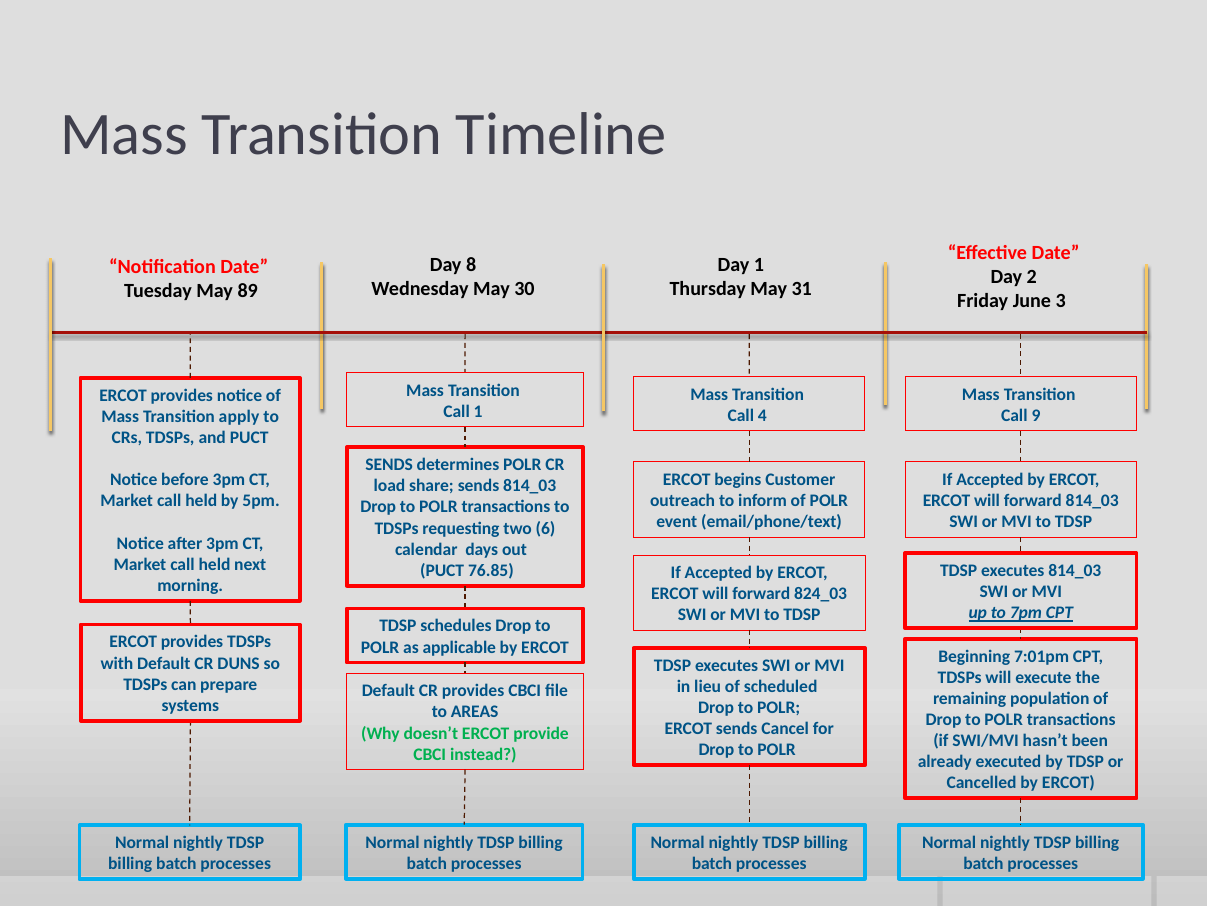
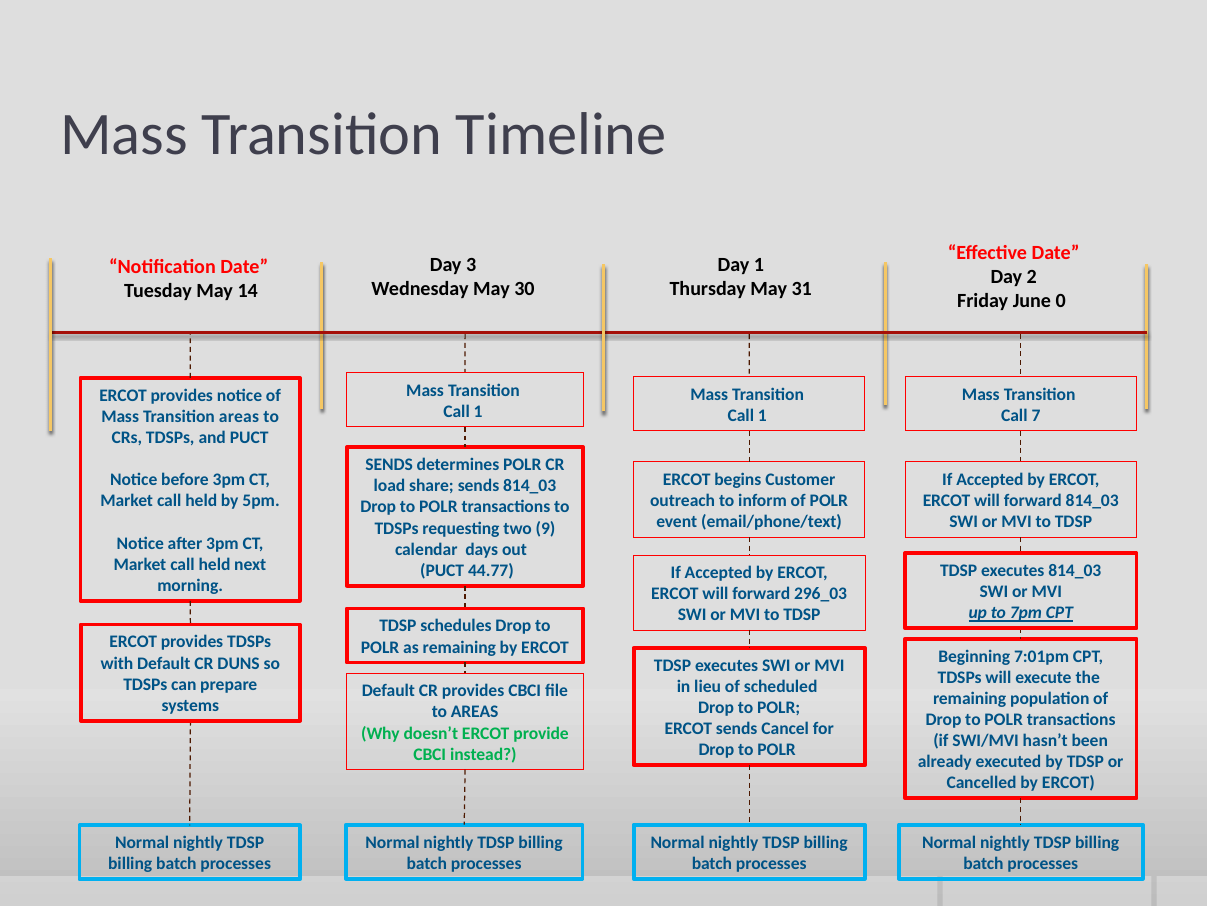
8: 8 -> 3 (471, 265)
89: 89 -> 14 (248, 291)
3: 3 -> 0 (1061, 300)
4: 4 -> 1 (762, 415)
9: 9 -> 7 (1036, 415)
Transition apply: apply -> areas (239, 416)
6: 6 -> 9 (546, 528)
76.85: 76.85 -> 44.77 (491, 570)
824_03: 824_03 -> 296_03 (821, 593)
as applicable: applicable -> remaining (459, 647)
